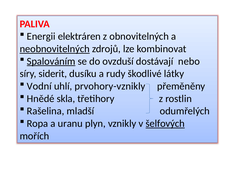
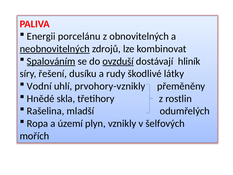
elektráren: elektráren -> porcelánu (79, 36)
ovzduší underline: none -> present (118, 61)
nebo: nebo -> hliník (189, 61)
siderit: siderit -> řešení (53, 74)
uranu: uranu -> území (70, 123)
šelfových underline: present -> none (165, 123)
